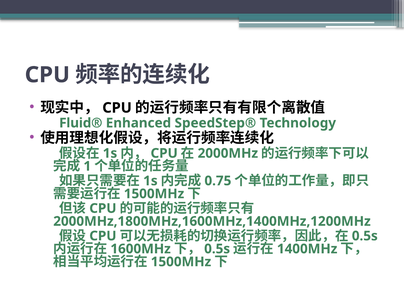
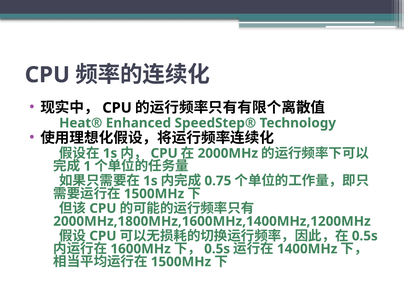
Fluid®: Fluid® -> Heat® (81, 123)
